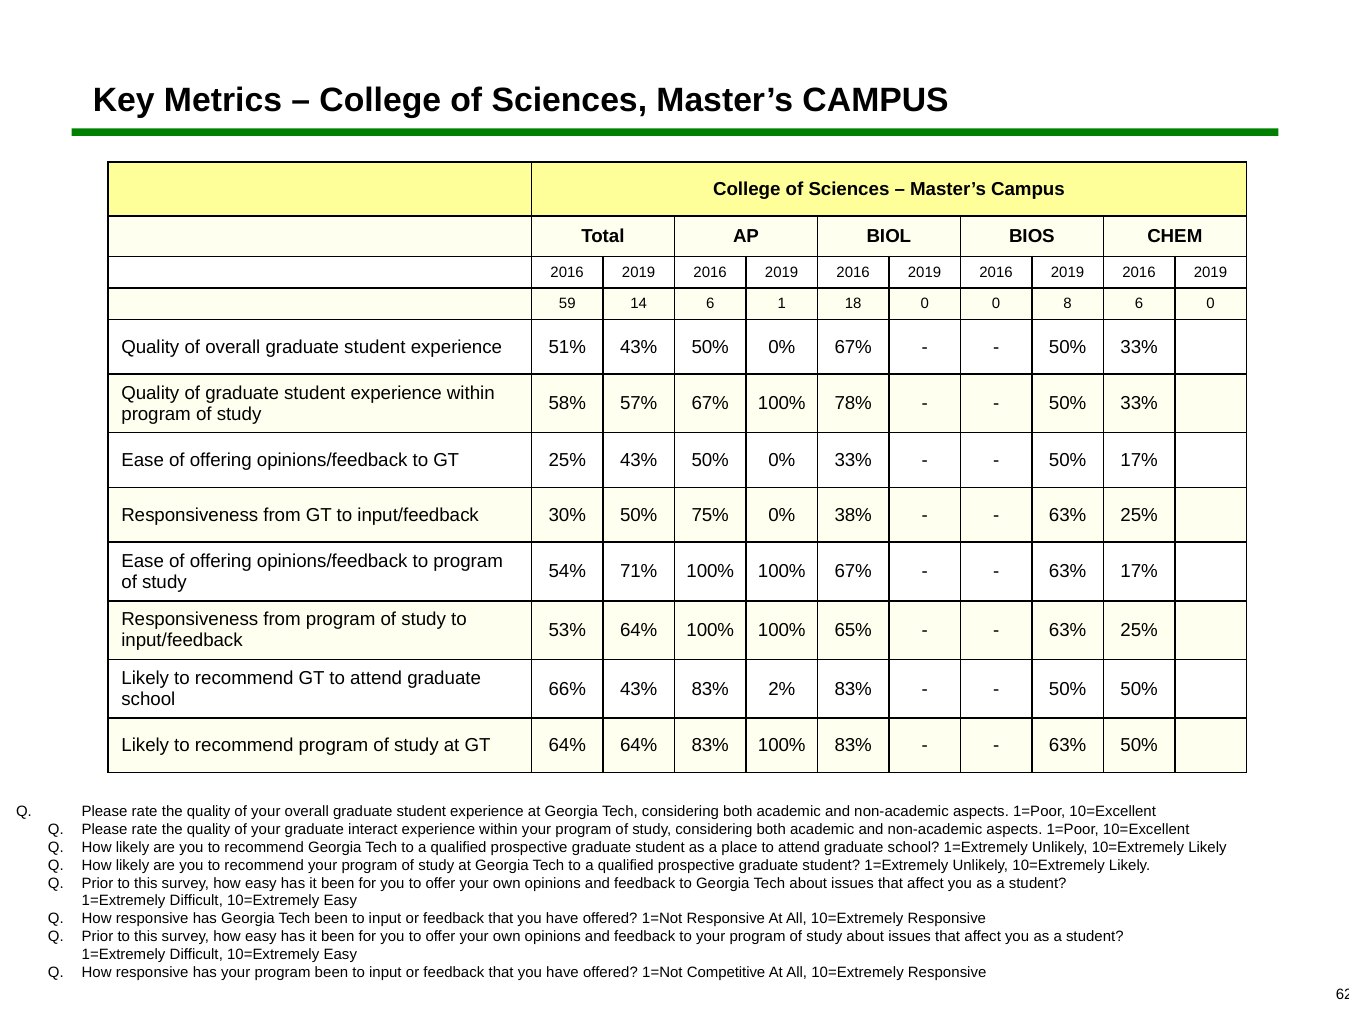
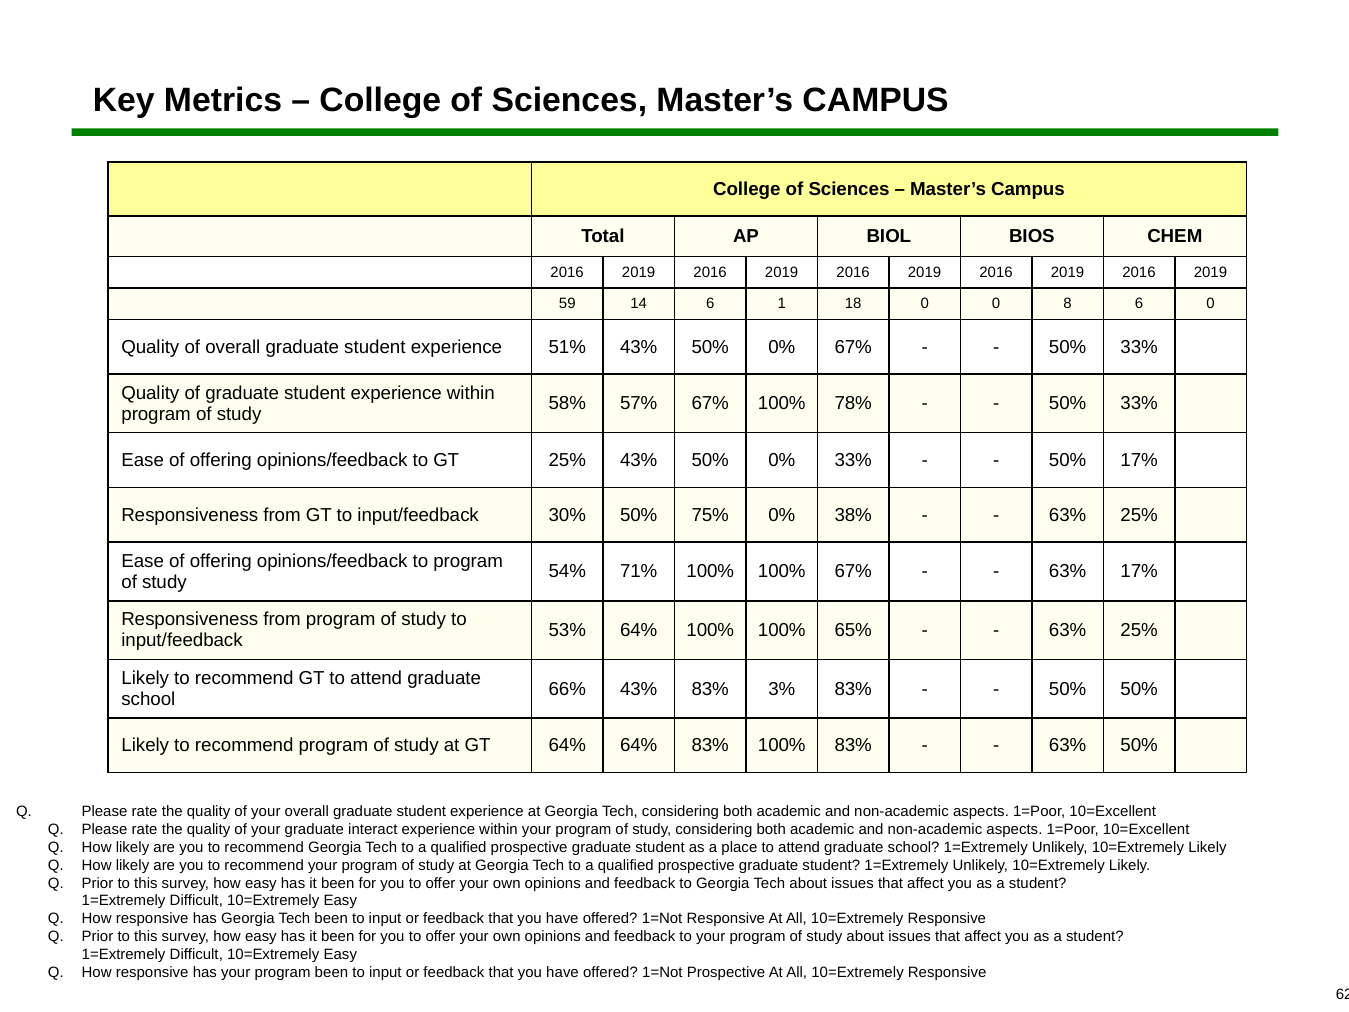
2%: 2% -> 3% (782, 689)
1=Not Competitive: Competitive -> Prospective (726, 973)
